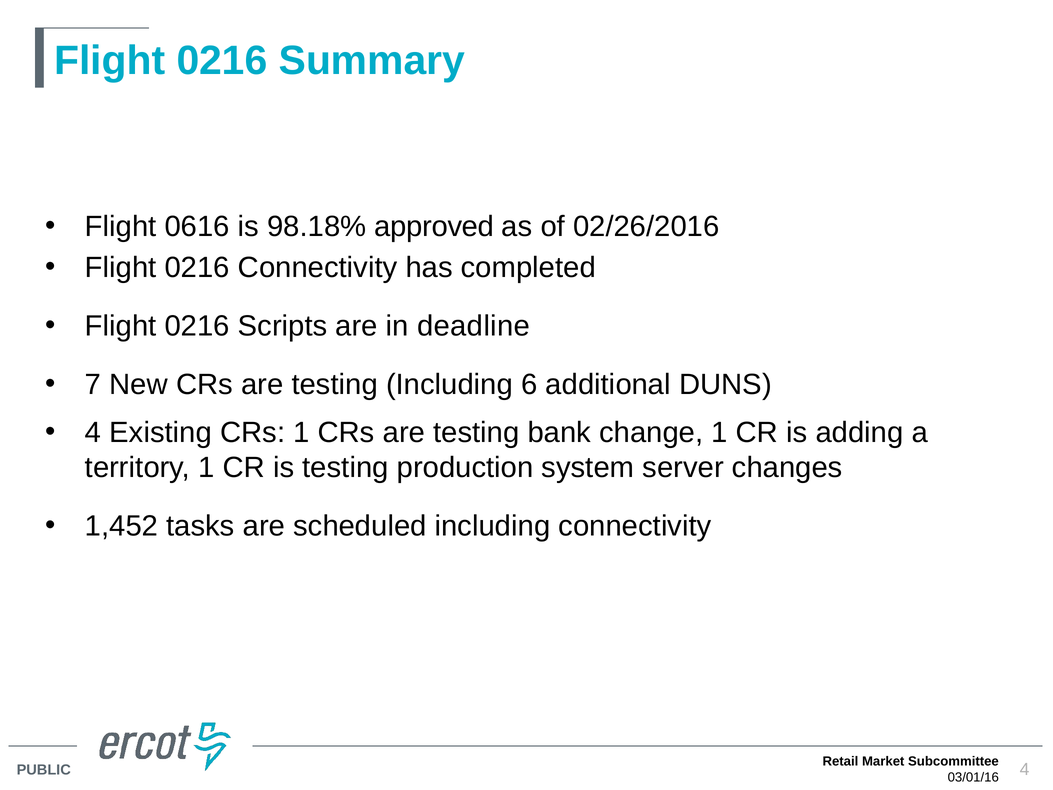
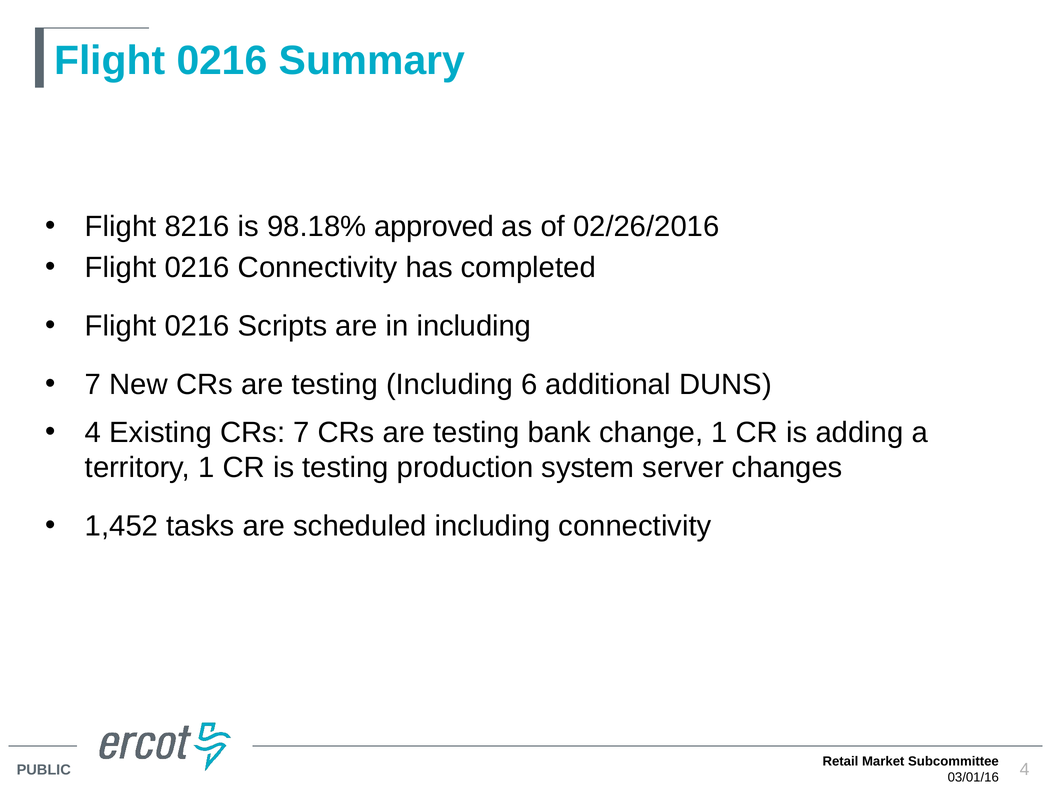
0616: 0616 -> 8216 (197, 227)
in deadline: deadline -> including (474, 326)
CRs 1: 1 -> 7 (301, 433)
